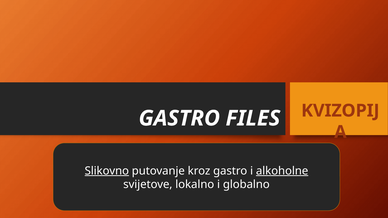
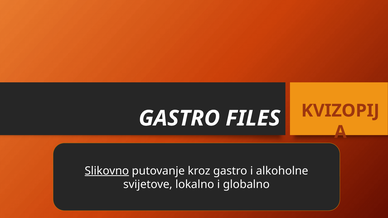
alkoholne underline: present -> none (282, 171)
